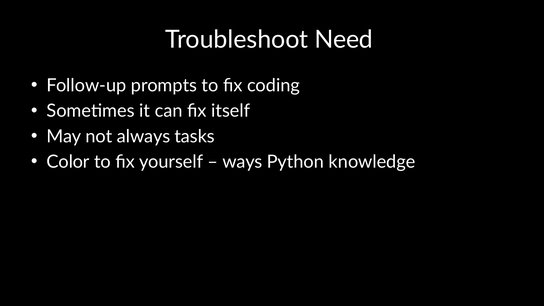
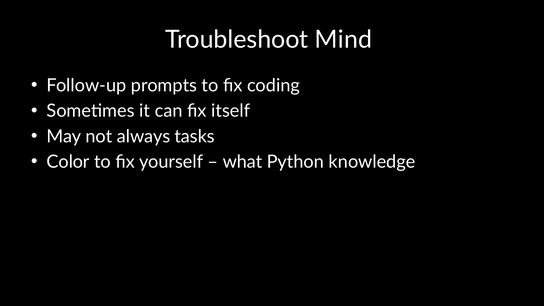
Need: Need -> Mind (343, 39)
ways: ways -> what (242, 162)
